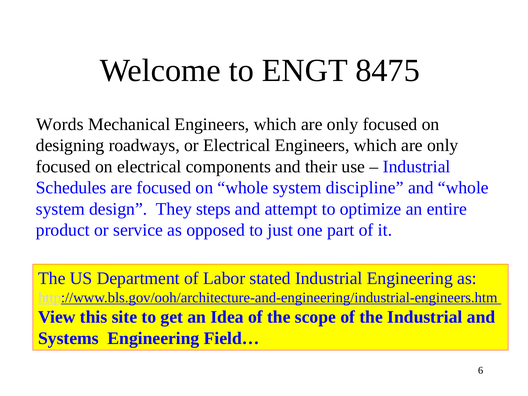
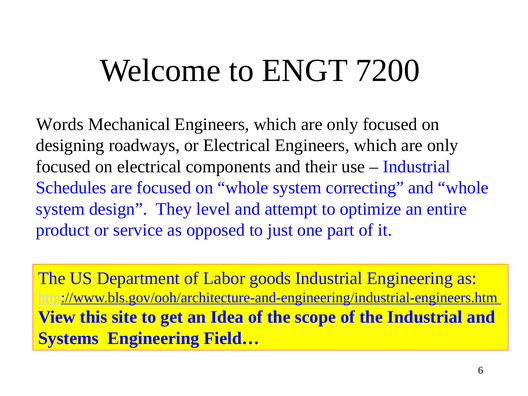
8475: 8475 -> 7200 (388, 70)
discipline: discipline -> correcting (365, 188)
steps: steps -> level (213, 209)
stated: stated -> goods (270, 278)
